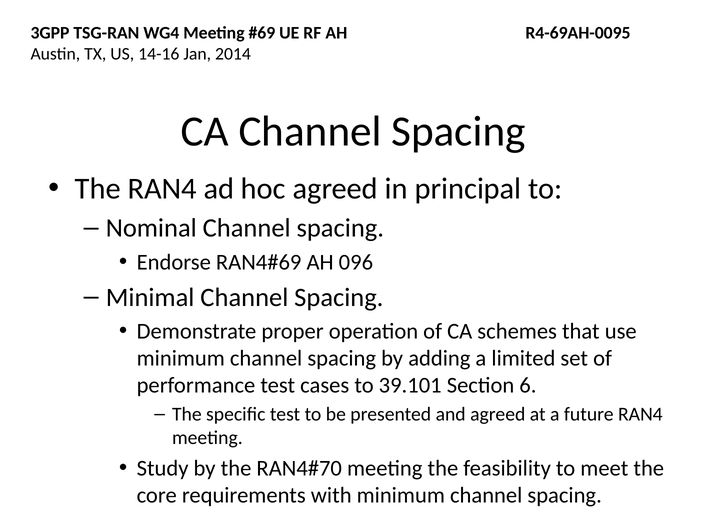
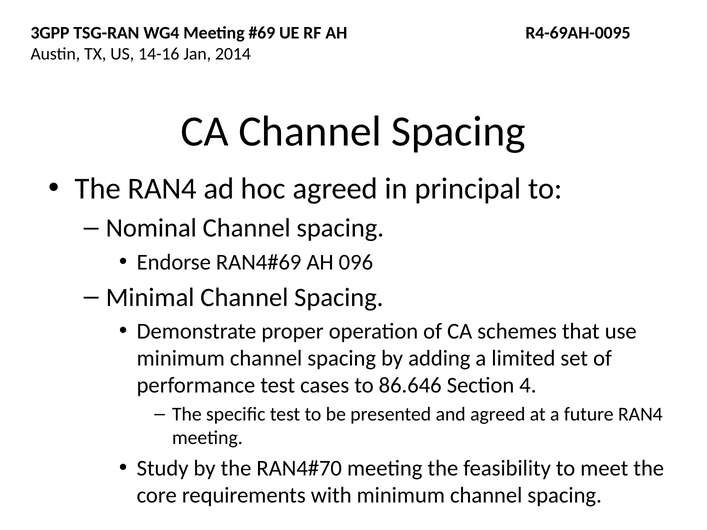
39.101: 39.101 -> 86.646 (410, 386)
6: 6 -> 4 (528, 386)
